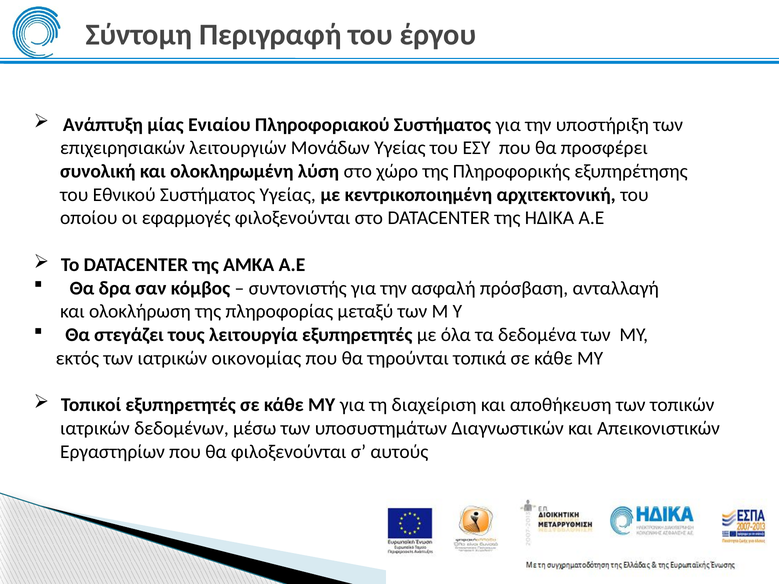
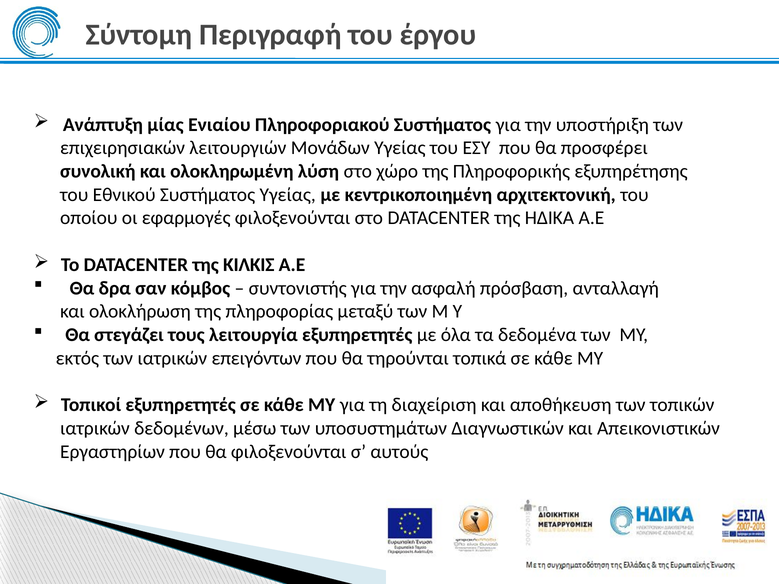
ΑΜΚΑ: ΑΜΚΑ -> ΚΙΛΚΙΣ (249, 265)
οικονομίας: οικονομίας -> επειγόντων (256, 358)
